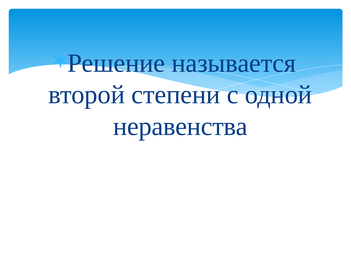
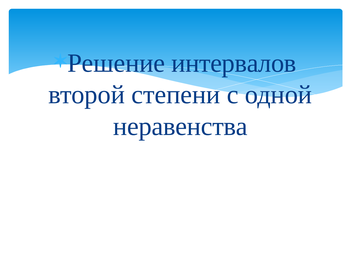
называется: называется -> интервалов (234, 63)
